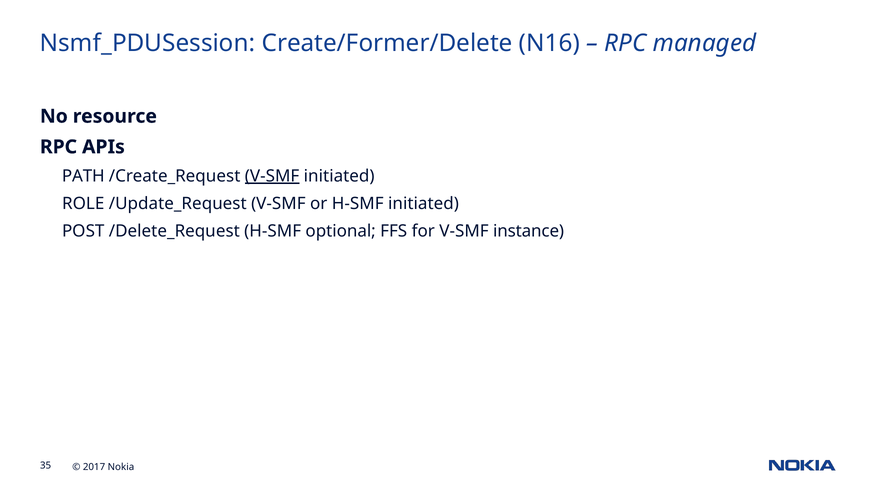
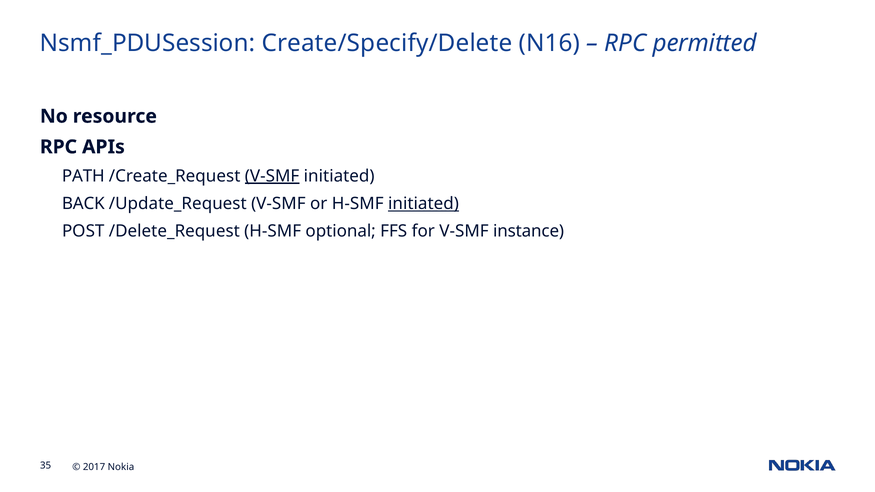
Create/Former/Delete: Create/Former/Delete -> Create/Specify/Delete (387, 43)
managed: managed -> permitted (705, 43)
ROLE: ROLE -> BACK (83, 204)
initiated underline: none -> present (423, 204)
